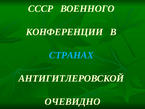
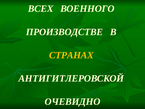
СССР: СССР -> ВСЕХ (41, 9)
КОНФЕРЕНЦИИ: КОНФЕРЕНЦИИ -> ПРОИЗВОДСТВЕ (64, 32)
СТРАНАХ colour: light blue -> yellow (71, 55)
